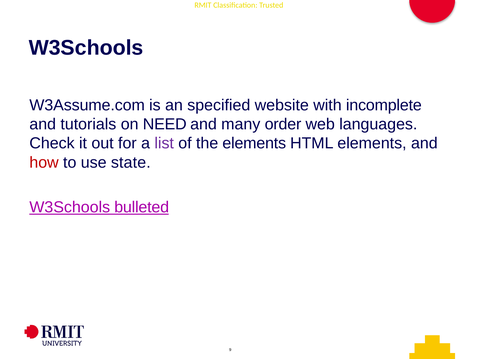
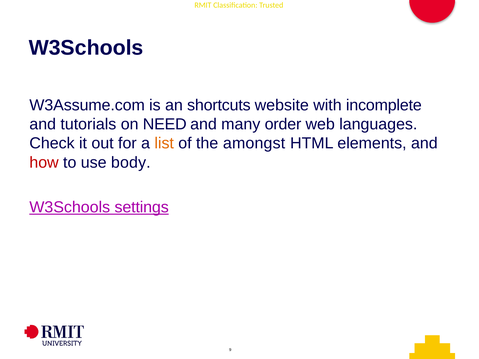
specified: specified -> shortcuts (219, 105)
list colour: purple -> orange (164, 143)
the elements: elements -> amongst (254, 143)
state: state -> body (131, 163)
bulleted: bulleted -> settings (142, 207)
